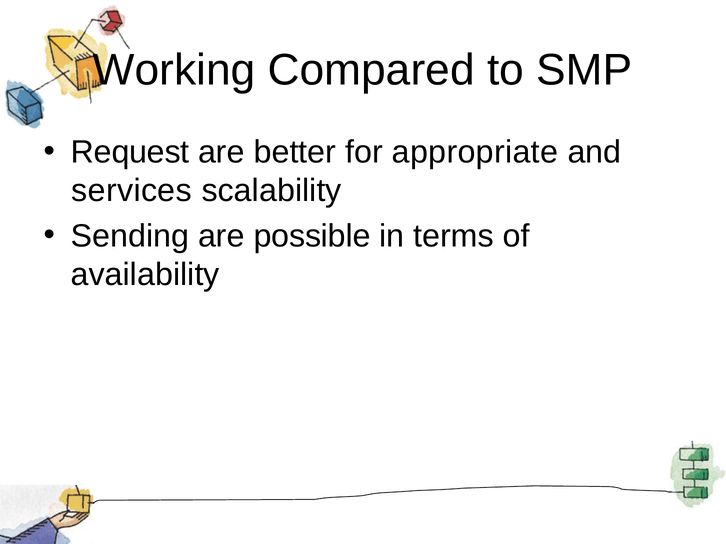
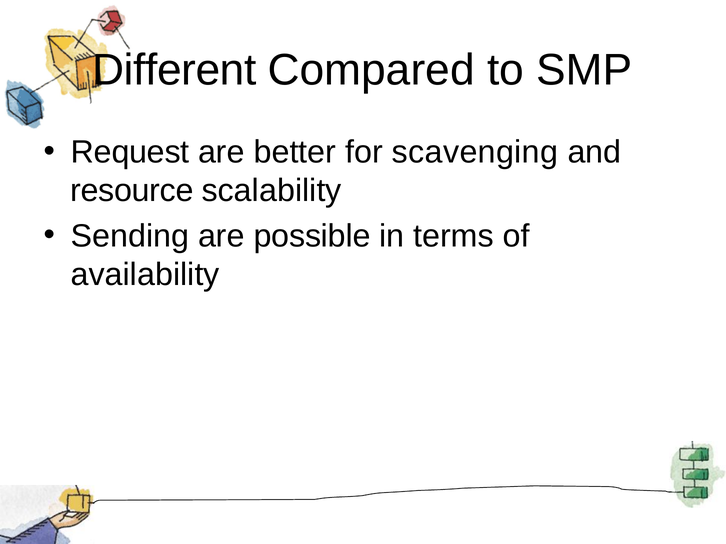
Working: Working -> Different (174, 70)
appropriate: appropriate -> scavenging (475, 152)
services: services -> resource (132, 191)
